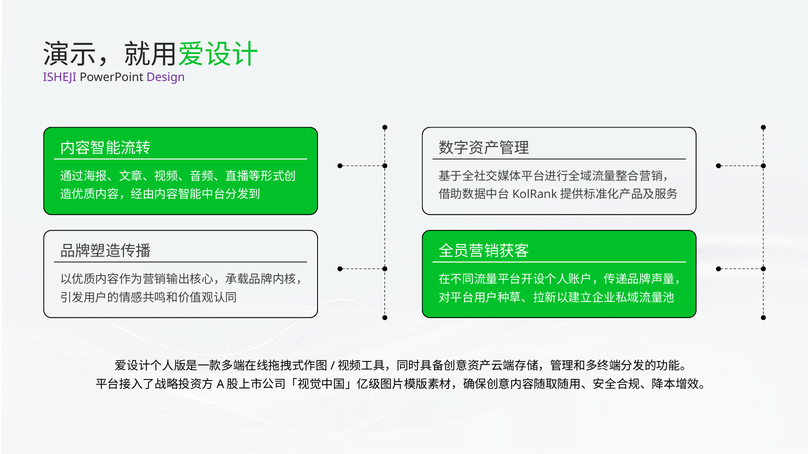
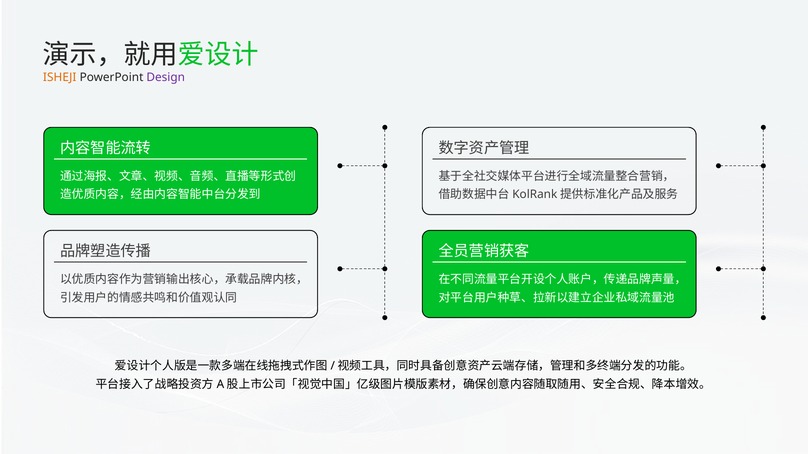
ISHEJI colour: purple -> orange (60, 77)
